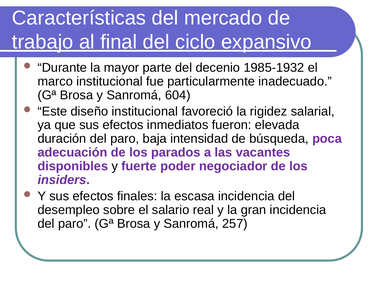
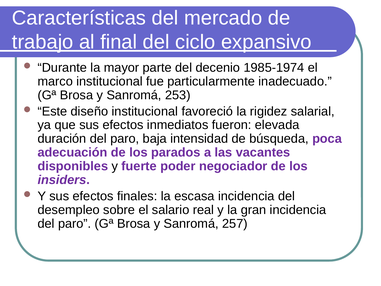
1985-1932: 1985-1932 -> 1985-1974 (274, 68)
604: 604 -> 253 (178, 95)
